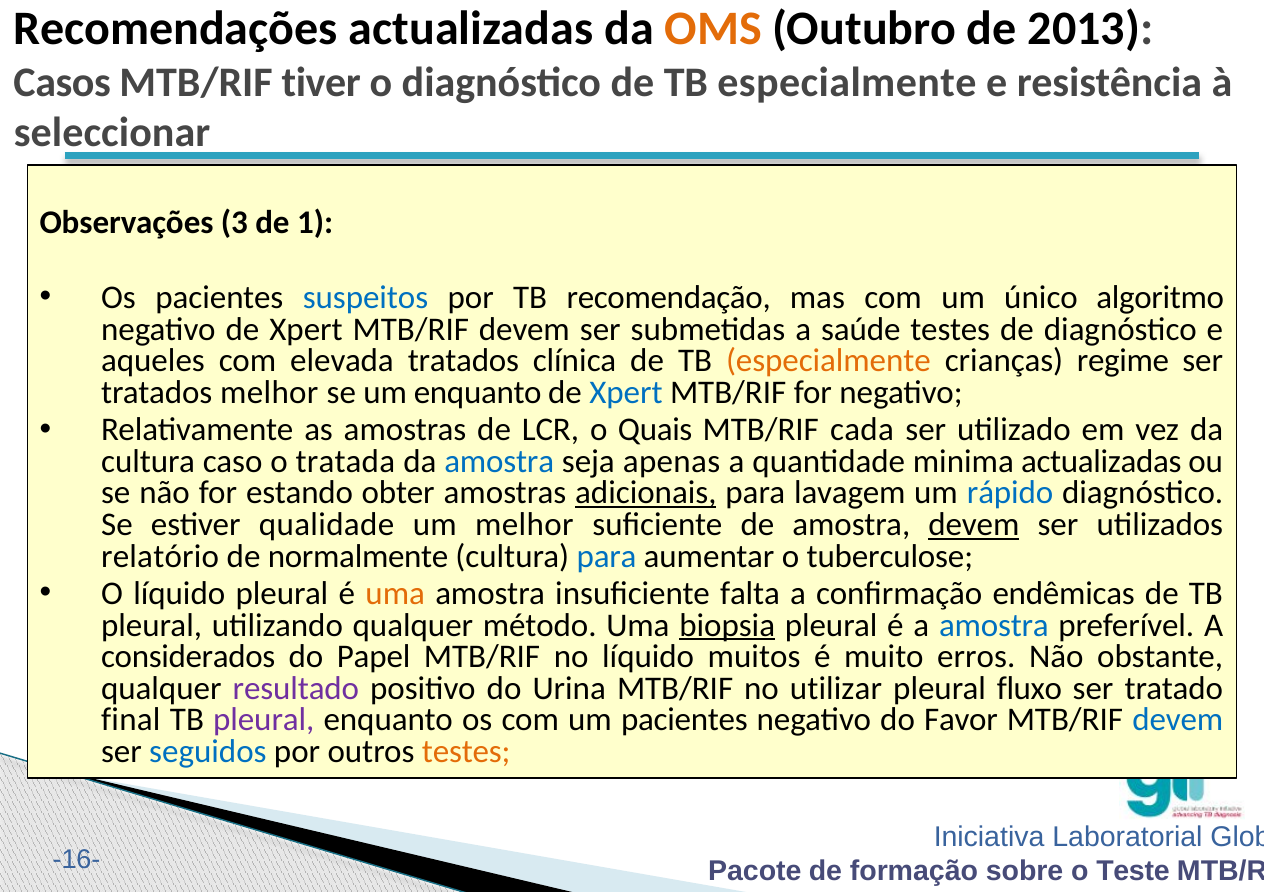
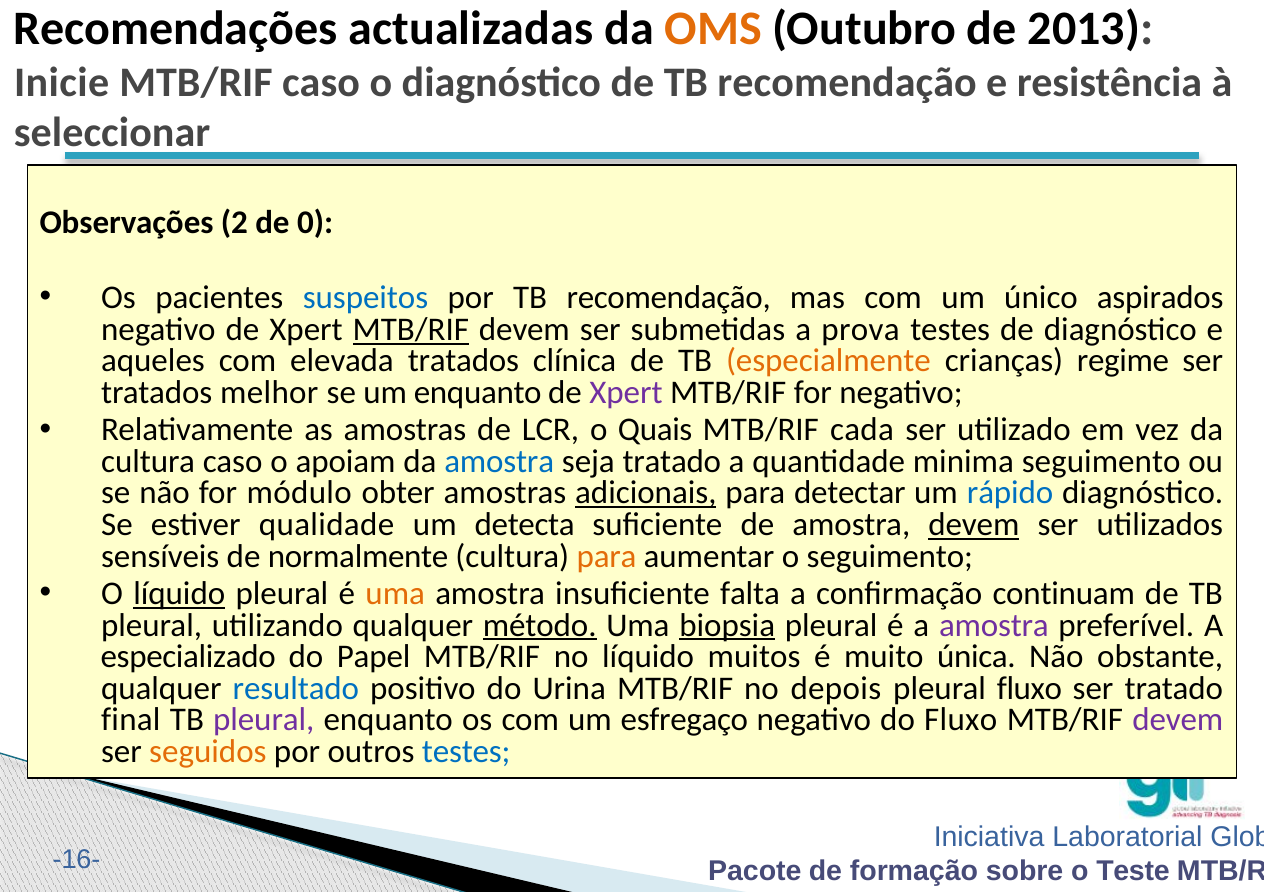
Casos: Casos -> Inicie (62, 82)
MTB/RIF tiver: tiver -> caso (321, 82)
diagnóstico de TB especialmente: especialmente -> recomendação (847, 82)
3: 3 -> 2 (234, 223)
1: 1 -> 0 (315, 223)
algoritmo: algoritmo -> aspirados (1160, 298)
MTB/RIF underline: none -> present (411, 329)
saúde: saúde -> prova (861, 329)
Xpert colour: blue -> purple (626, 393)
tratada: tratada -> apoiam (346, 462)
seja apenas: apenas -> tratado (672, 462)
minima actualizadas: actualizadas -> seguimento (1101, 462)
estando: estando -> módulo (299, 493)
lavagem: lavagem -> detectar (850, 493)
um melhor: melhor -> detecta (525, 525)
relatório: relatório -> sensíveis (160, 556)
para colour: blue -> orange (607, 556)
o tuberculose: tuberculose -> seguimento (890, 556)
líquido underline: none -> present (179, 594)
endêmicas: endêmicas -> continuam (1064, 594)
método underline: none -> present (540, 625)
amostra colour: blue -> purple (994, 625)
considerados: considerados -> especializado (188, 657)
erros: erros -> única (976, 657)
resultado colour: purple -> blue (296, 688)
utilizar: utilizar -> depois (836, 688)
um pacientes: pacientes -> esfregaço (684, 720)
do Favor: Favor -> Fluxo (961, 720)
devem colour: blue -> purple (1178, 720)
seguidos colour: blue -> orange (208, 752)
testes colour: orange -> blue (466, 752)
